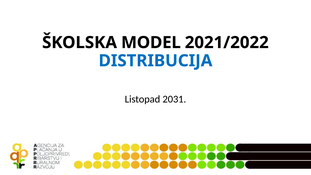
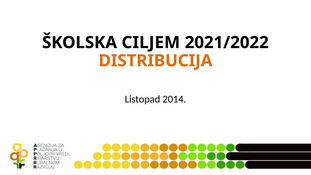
MODEL: MODEL -> CILJEM (151, 43)
DISTRIBUCIJA colour: blue -> orange (155, 61)
2031: 2031 -> 2014 (174, 99)
